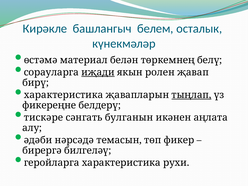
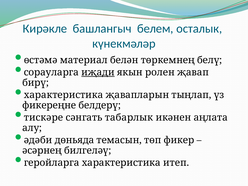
тыңлап underline: present -> none (191, 95)
булганын: булганын -> табарлык (129, 117)
нәрсәдә: нәрсәдә -> дөньяда (74, 140)
бирергә: бирергә -> әсәрнең (42, 150)
рухи: рухи -> итеп (176, 163)
